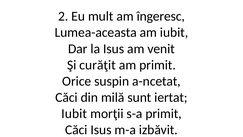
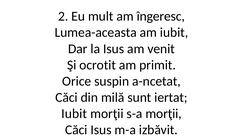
curăţit: curăţit -> ocrotit (98, 65)
s-a primit: primit -> morţii (164, 113)
